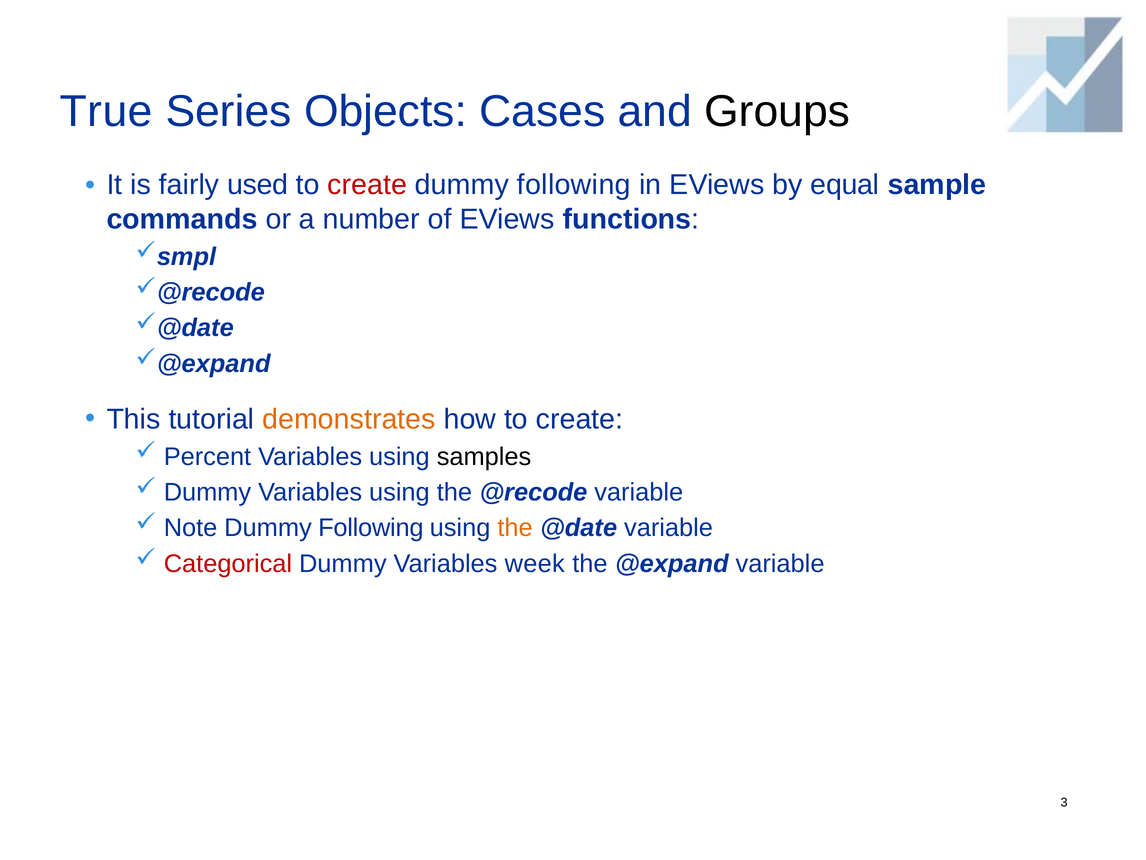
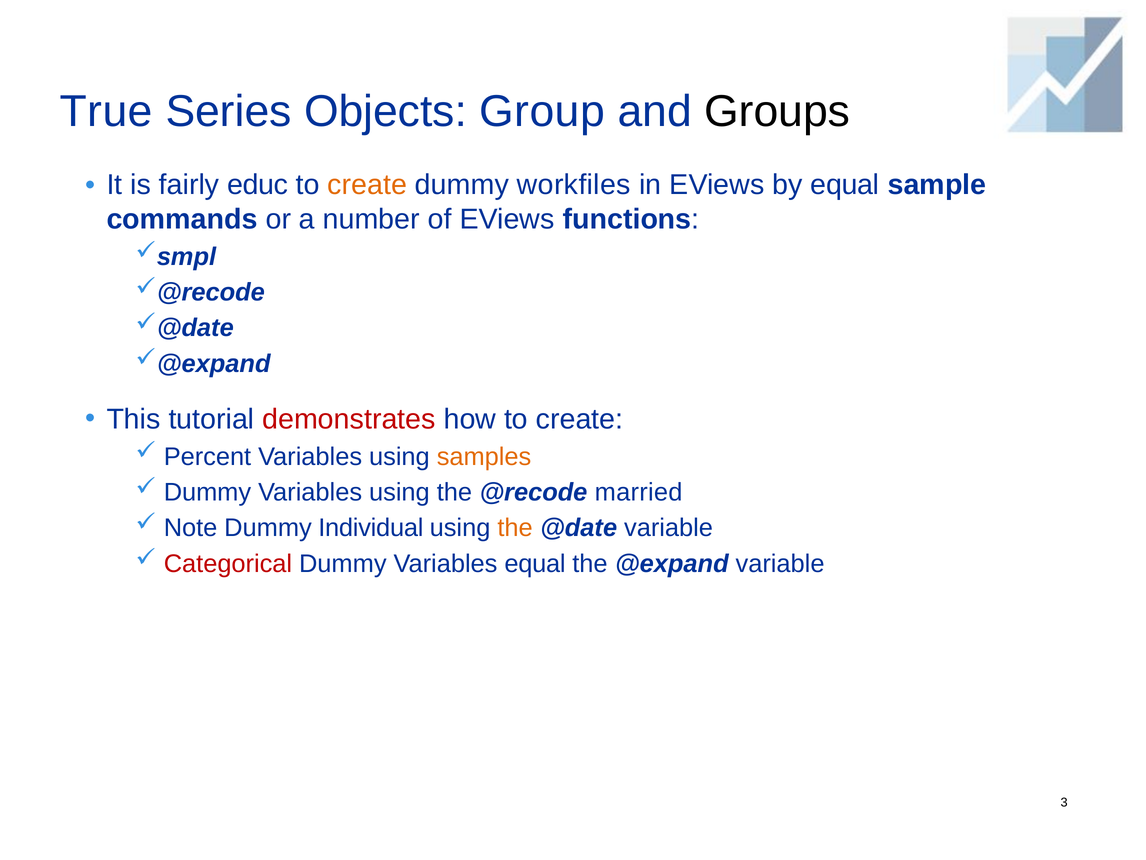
Cases: Cases -> Group (542, 112)
used: used -> educ (258, 185)
create colour: red -> orange (367, 185)
following: following -> workfiles (574, 185)
demonstrates colour: orange -> red (349, 419)
samples colour: black -> orange (484, 456)
@recode variable: variable -> married (639, 492)
Following: Following -> Individual (371, 528)
Variables week: week -> equal (535, 563)
